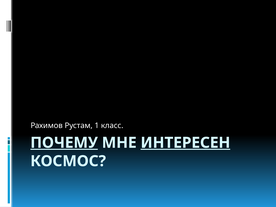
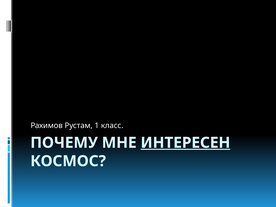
ПОЧЕМУ underline: present -> none (64, 143)
